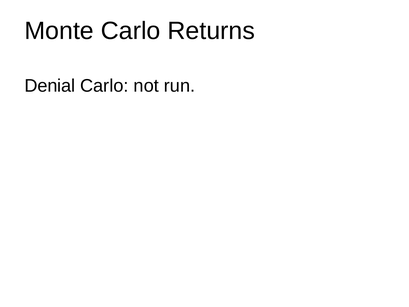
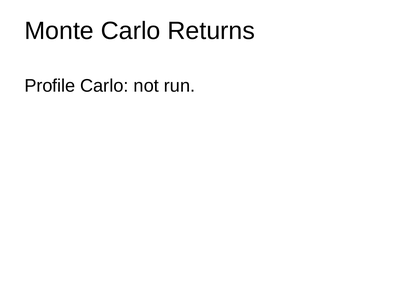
Denial: Denial -> Profile (50, 86)
